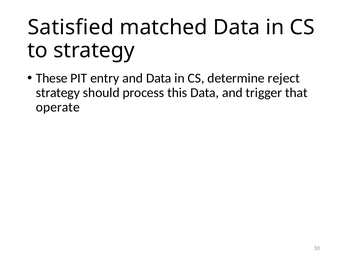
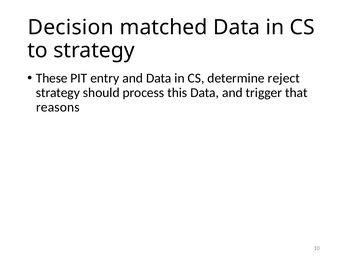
Satisfied: Satisfied -> Decision (71, 27)
operate: operate -> reasons (58, 107)
